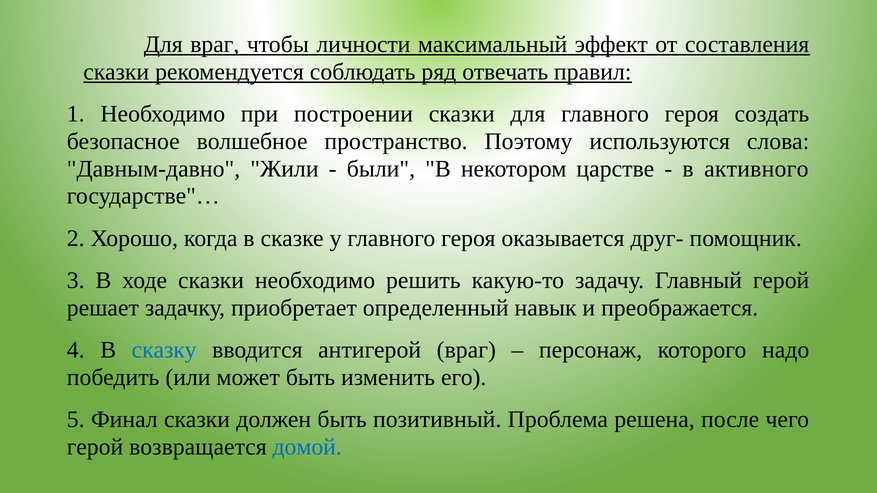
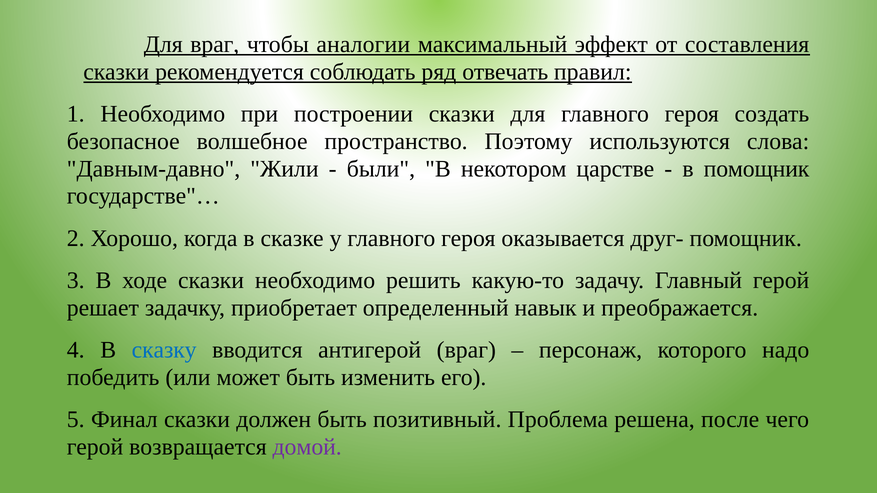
личности: личности -> аналогии (363, 44)
в активного: активного -> помощник (757, 169)
домой colour: blue -> purple (307, 447)
